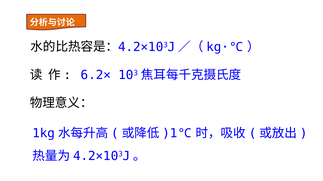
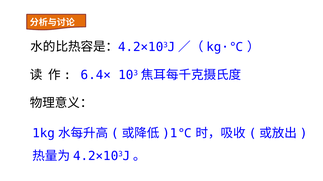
6.2×: 6.2× -> 6.4× (96, 75)
